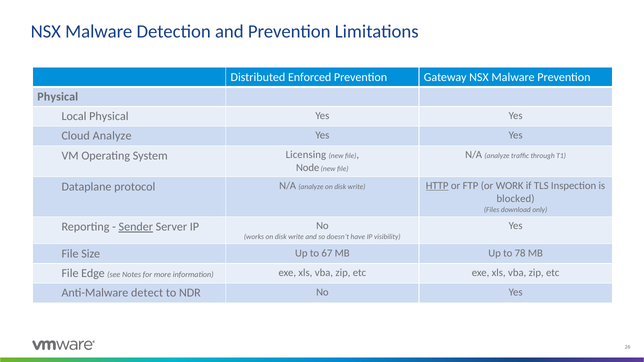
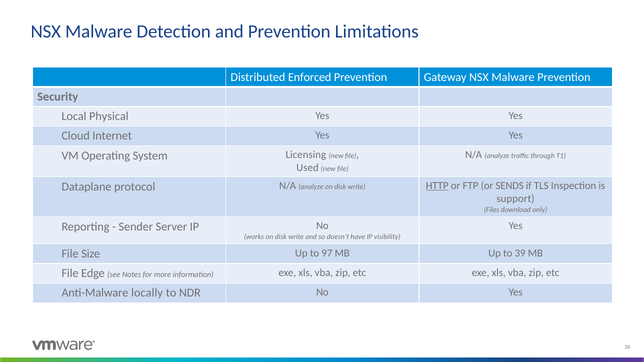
Physical: Physical -> Security (58, 97)
Cloud Analyze: Analyze -> Internet (112, 136)
Node: Node -> Used (308, 168)
WORK: WORK -> SENDS (510, 186)
blocked: blocked -> support (516, 199)
Sender underline: present -> none (136, 227)
67: 67 -> 97 (327, 253)
78: 78 -> 39 (520, 253)
detect: detect -> locally (147, 293)
